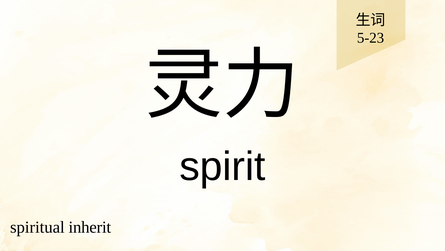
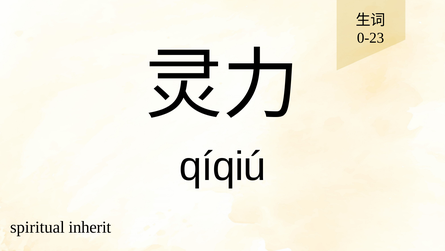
5-23: 5-23 -> 0-23 (371, 38)
spirit: spirit -> qíqiú (223, 166)
